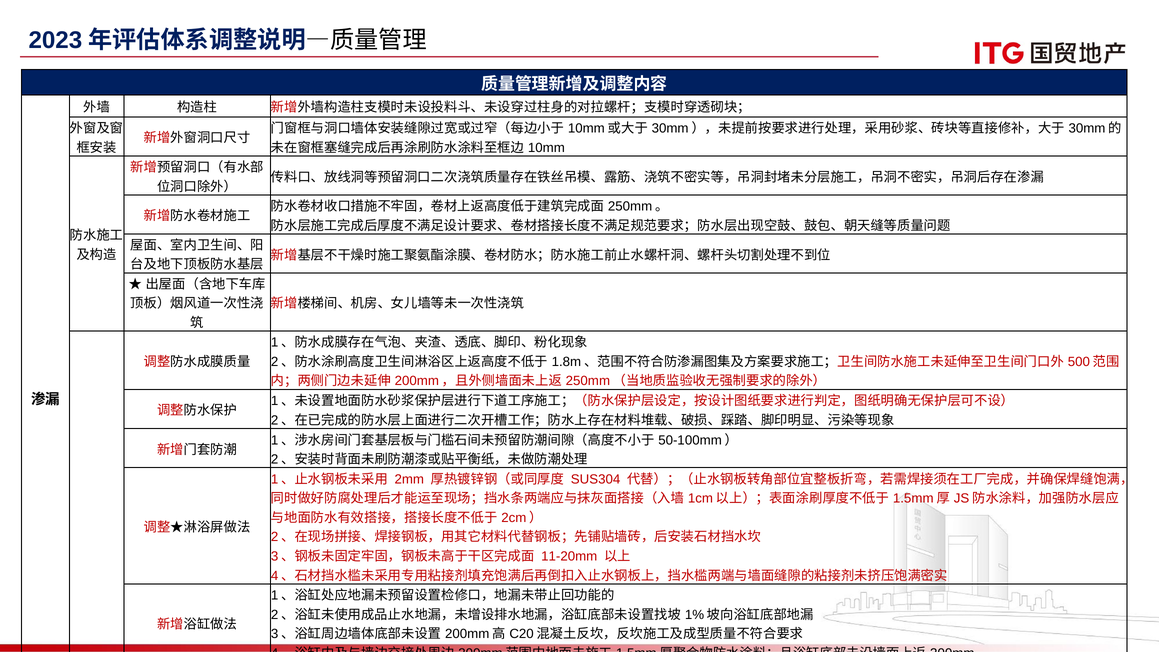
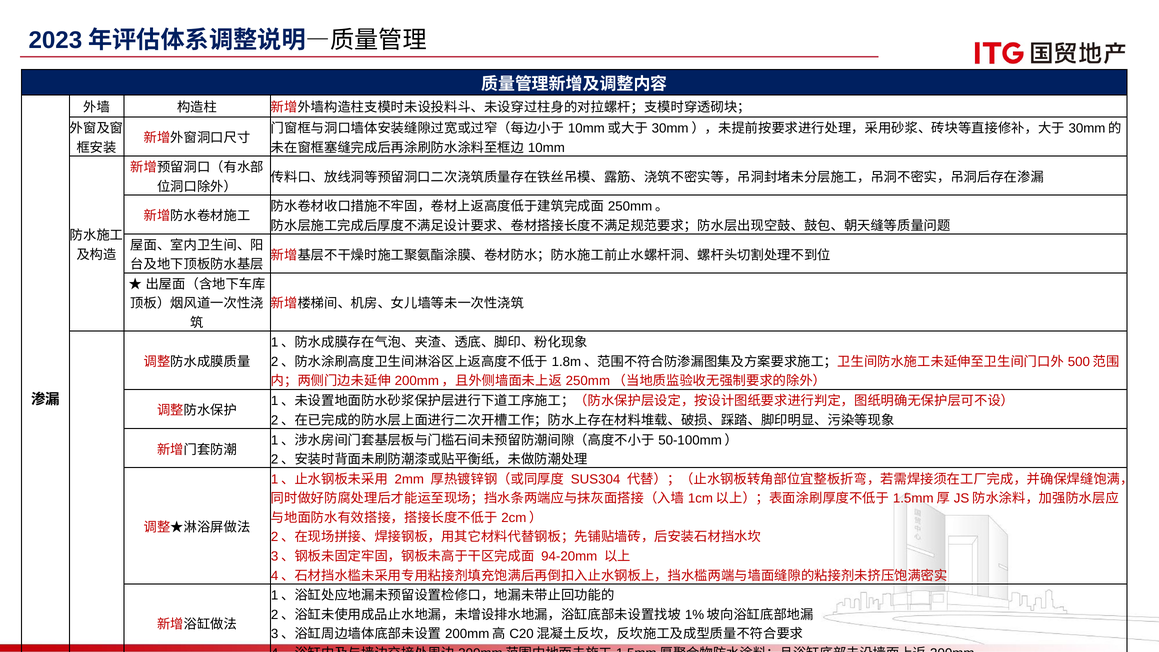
11-20mm: 11-20mm -> 94-20mm (569, 556)
